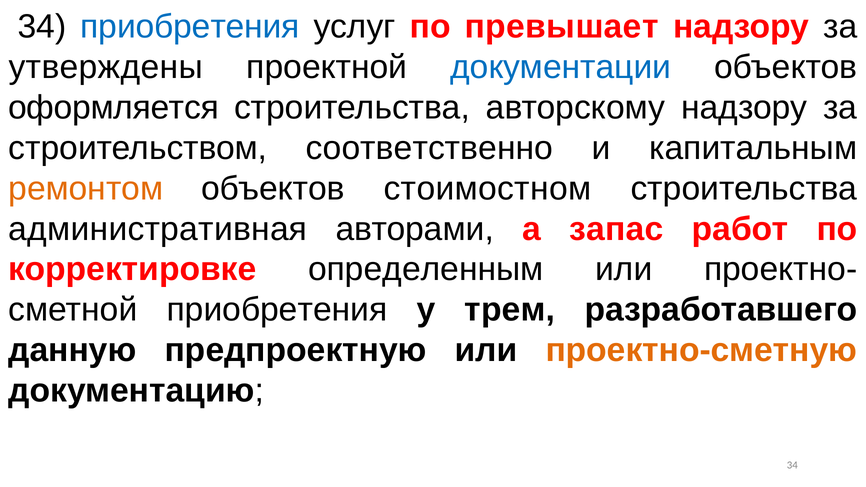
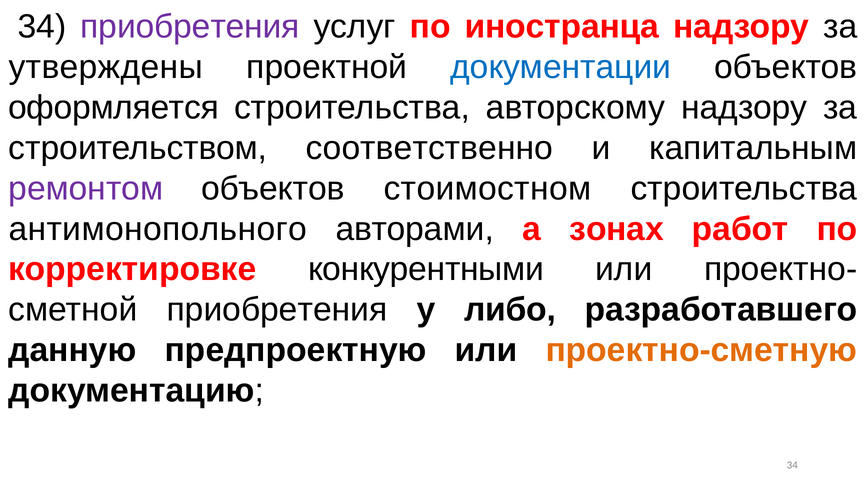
приобретения colour: blue -> purple (190, 27)
превышает: превышает -> иностранца (562, 27)
ремонтом colour: orange -> purple (86, 189)
административная: административная -> антимонопольного (158, 229)
запас: запас -> зонах (617, 229)
определенным: определенным -> конкурентными (426, 269)
трем: трем -> либо (510, 310)
